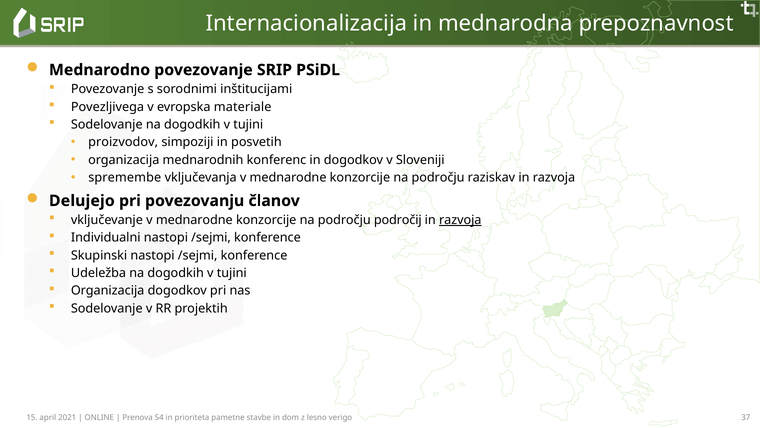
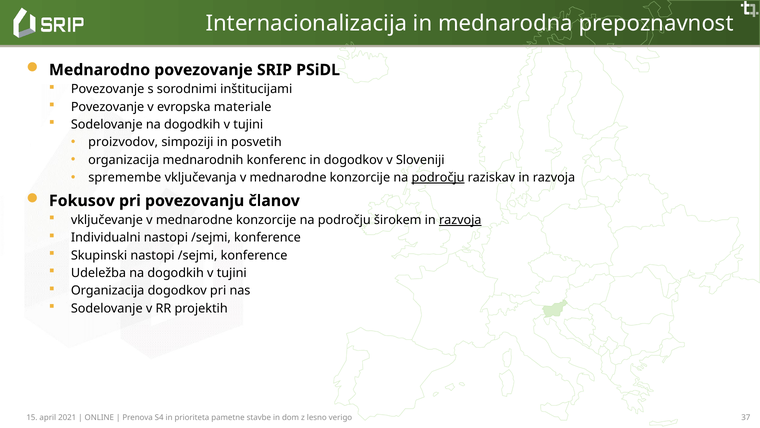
Povezljivega: Povezljivega -> Povezovanje (108, 107)
področju underline: none -> present (438, 177)
Delujejo: Delujejo -> Fokusov (82, 201)
področij: področij -> širokem (398, 220)
